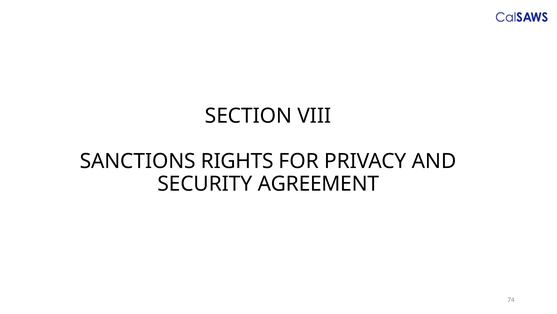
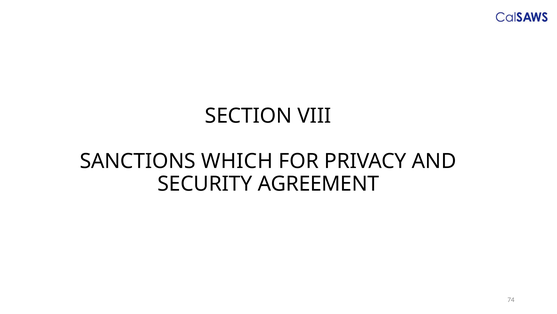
RIGHTS: RIGHTS -> WHICH (237, 161)
